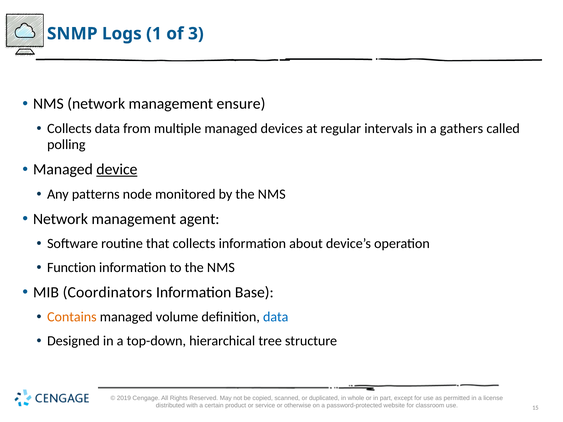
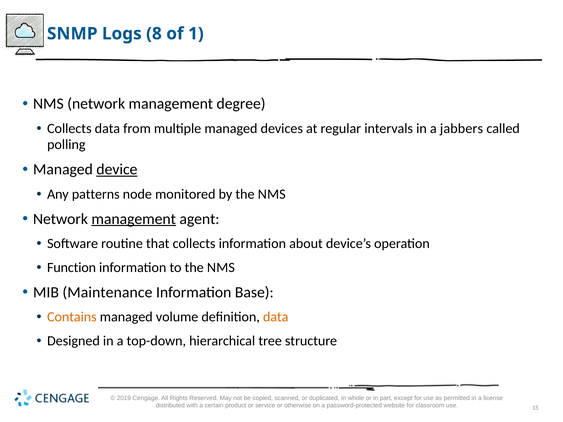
1: 1 -> 8 (154, 34)
3: 3 -> 1 (196, 34)
ensure: ensure -> degree (241, 104)
gathers: gathers -> jabbers (461, 129)
management underline: none -> present (134, 219)
Coordinators: Coordinators -> Maintenance (107, 292)
data colour: blue -> orange (276, 317)
